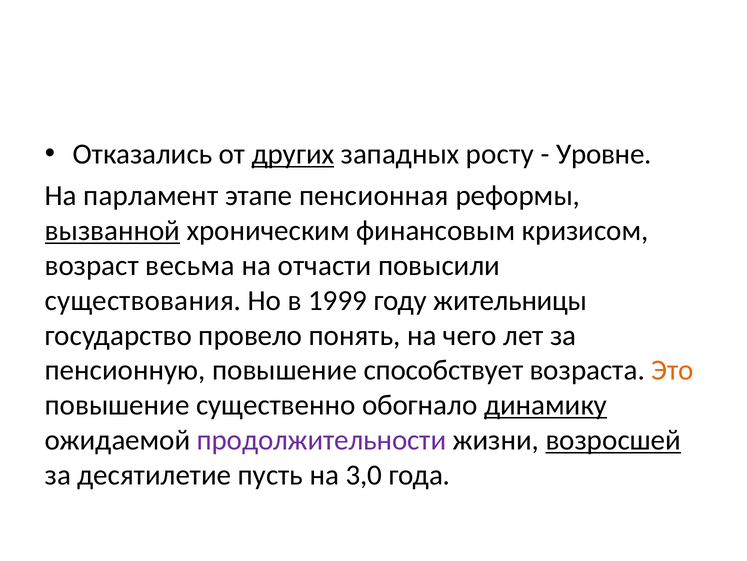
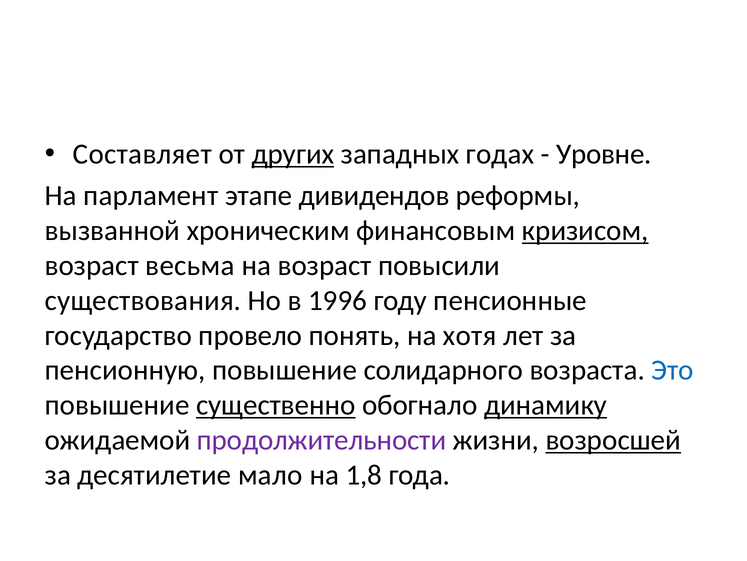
Отказались: Отказались -> Составляет (142, 154)
росту: росту -> годах (500, 154)
пенсионная: пенсионная -> дивидендов (374, 195)
вызванной underline: present -> none (112, 230)
кризисом underline: none -> present (585, 230)
на отчасти: отчасти -> возраст (325, 265)
1999: 1999 -> 1996 (338, 300)
жительницы: жительницы -> пенсионные (510, 300)
чего: чего -> хотя (470, 335)
способствует: способствует -> солидарного (443, 370)
Это colour: orange -> blue (673, 370)
существенно underline: none -> present (276, 405)
пусть: пусть -> мало (270, 474)
3,0: 3,0 -> 1,8 (364, 474)
